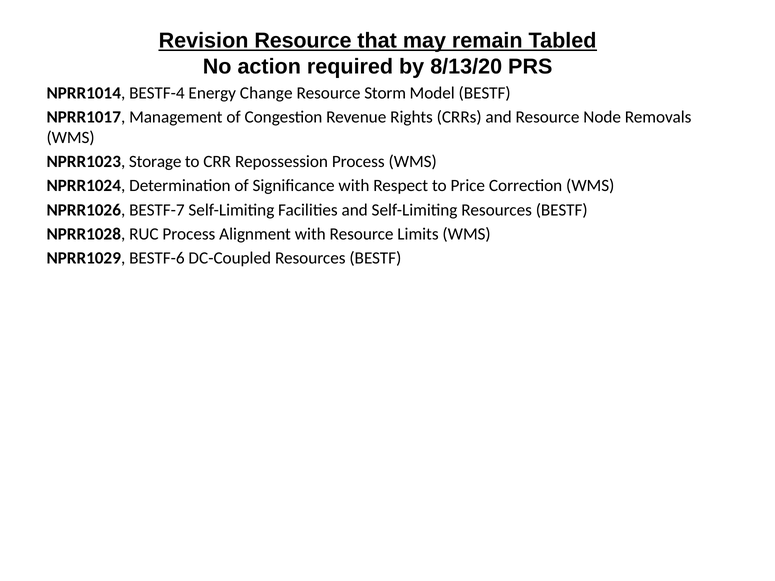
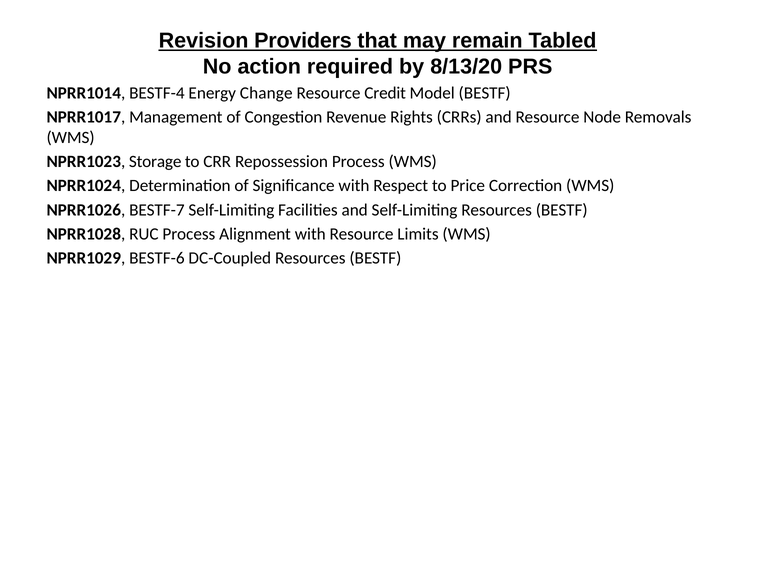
Revision Resource: Resource -> Providers (303, 41)
Storm: Storm -> Credit (385, 93)
